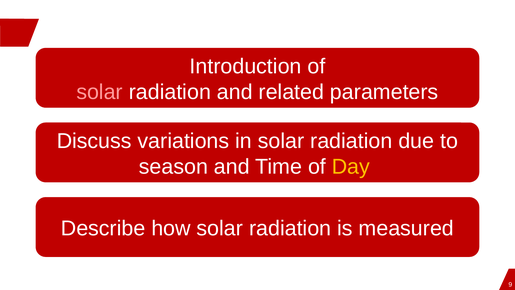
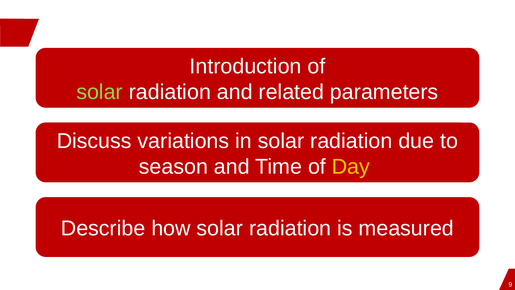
solar colour: pink -> light green (100, 92)
